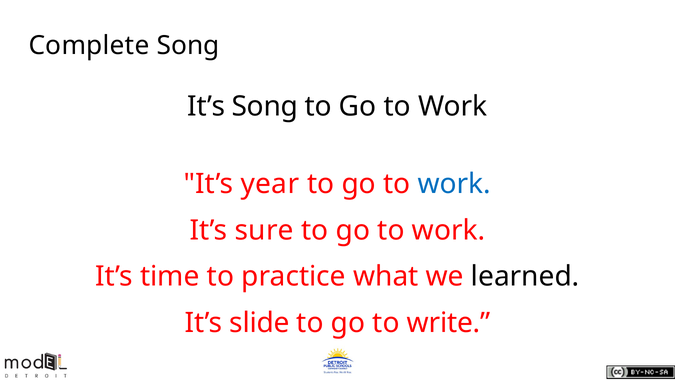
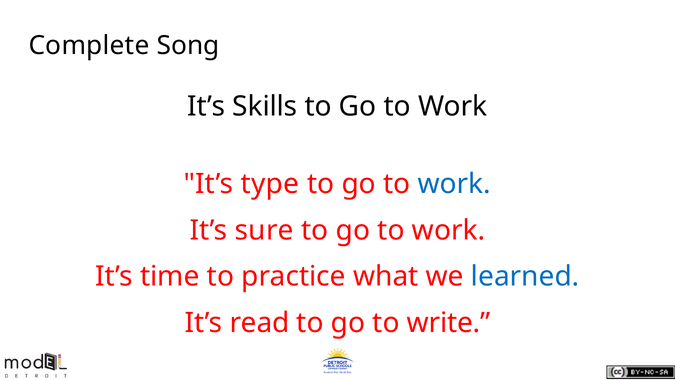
It’s Song: Song -> Skills (265, 106)
year: year -> type (270, 184)
learned colour: black -> blue (525, 276)
slide: slide -> read (259, 323)
